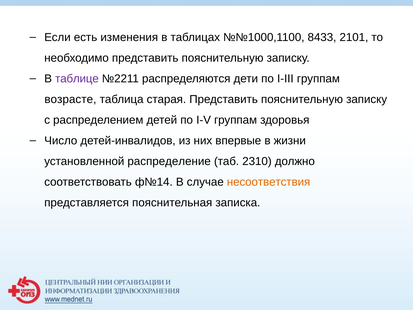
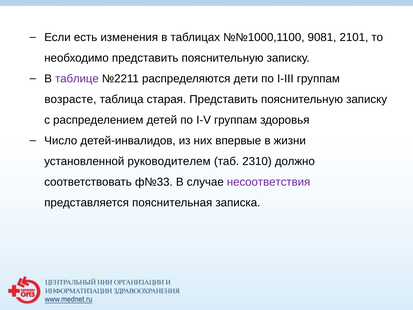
8433: 8433 -> 9081 (322, 37)
распределение: распределение -> руководителем (169, 161)
ф№14: ф№14 -> ф№33 (154, 182)
несоответствия colour: orange -> purple (269, 182)
